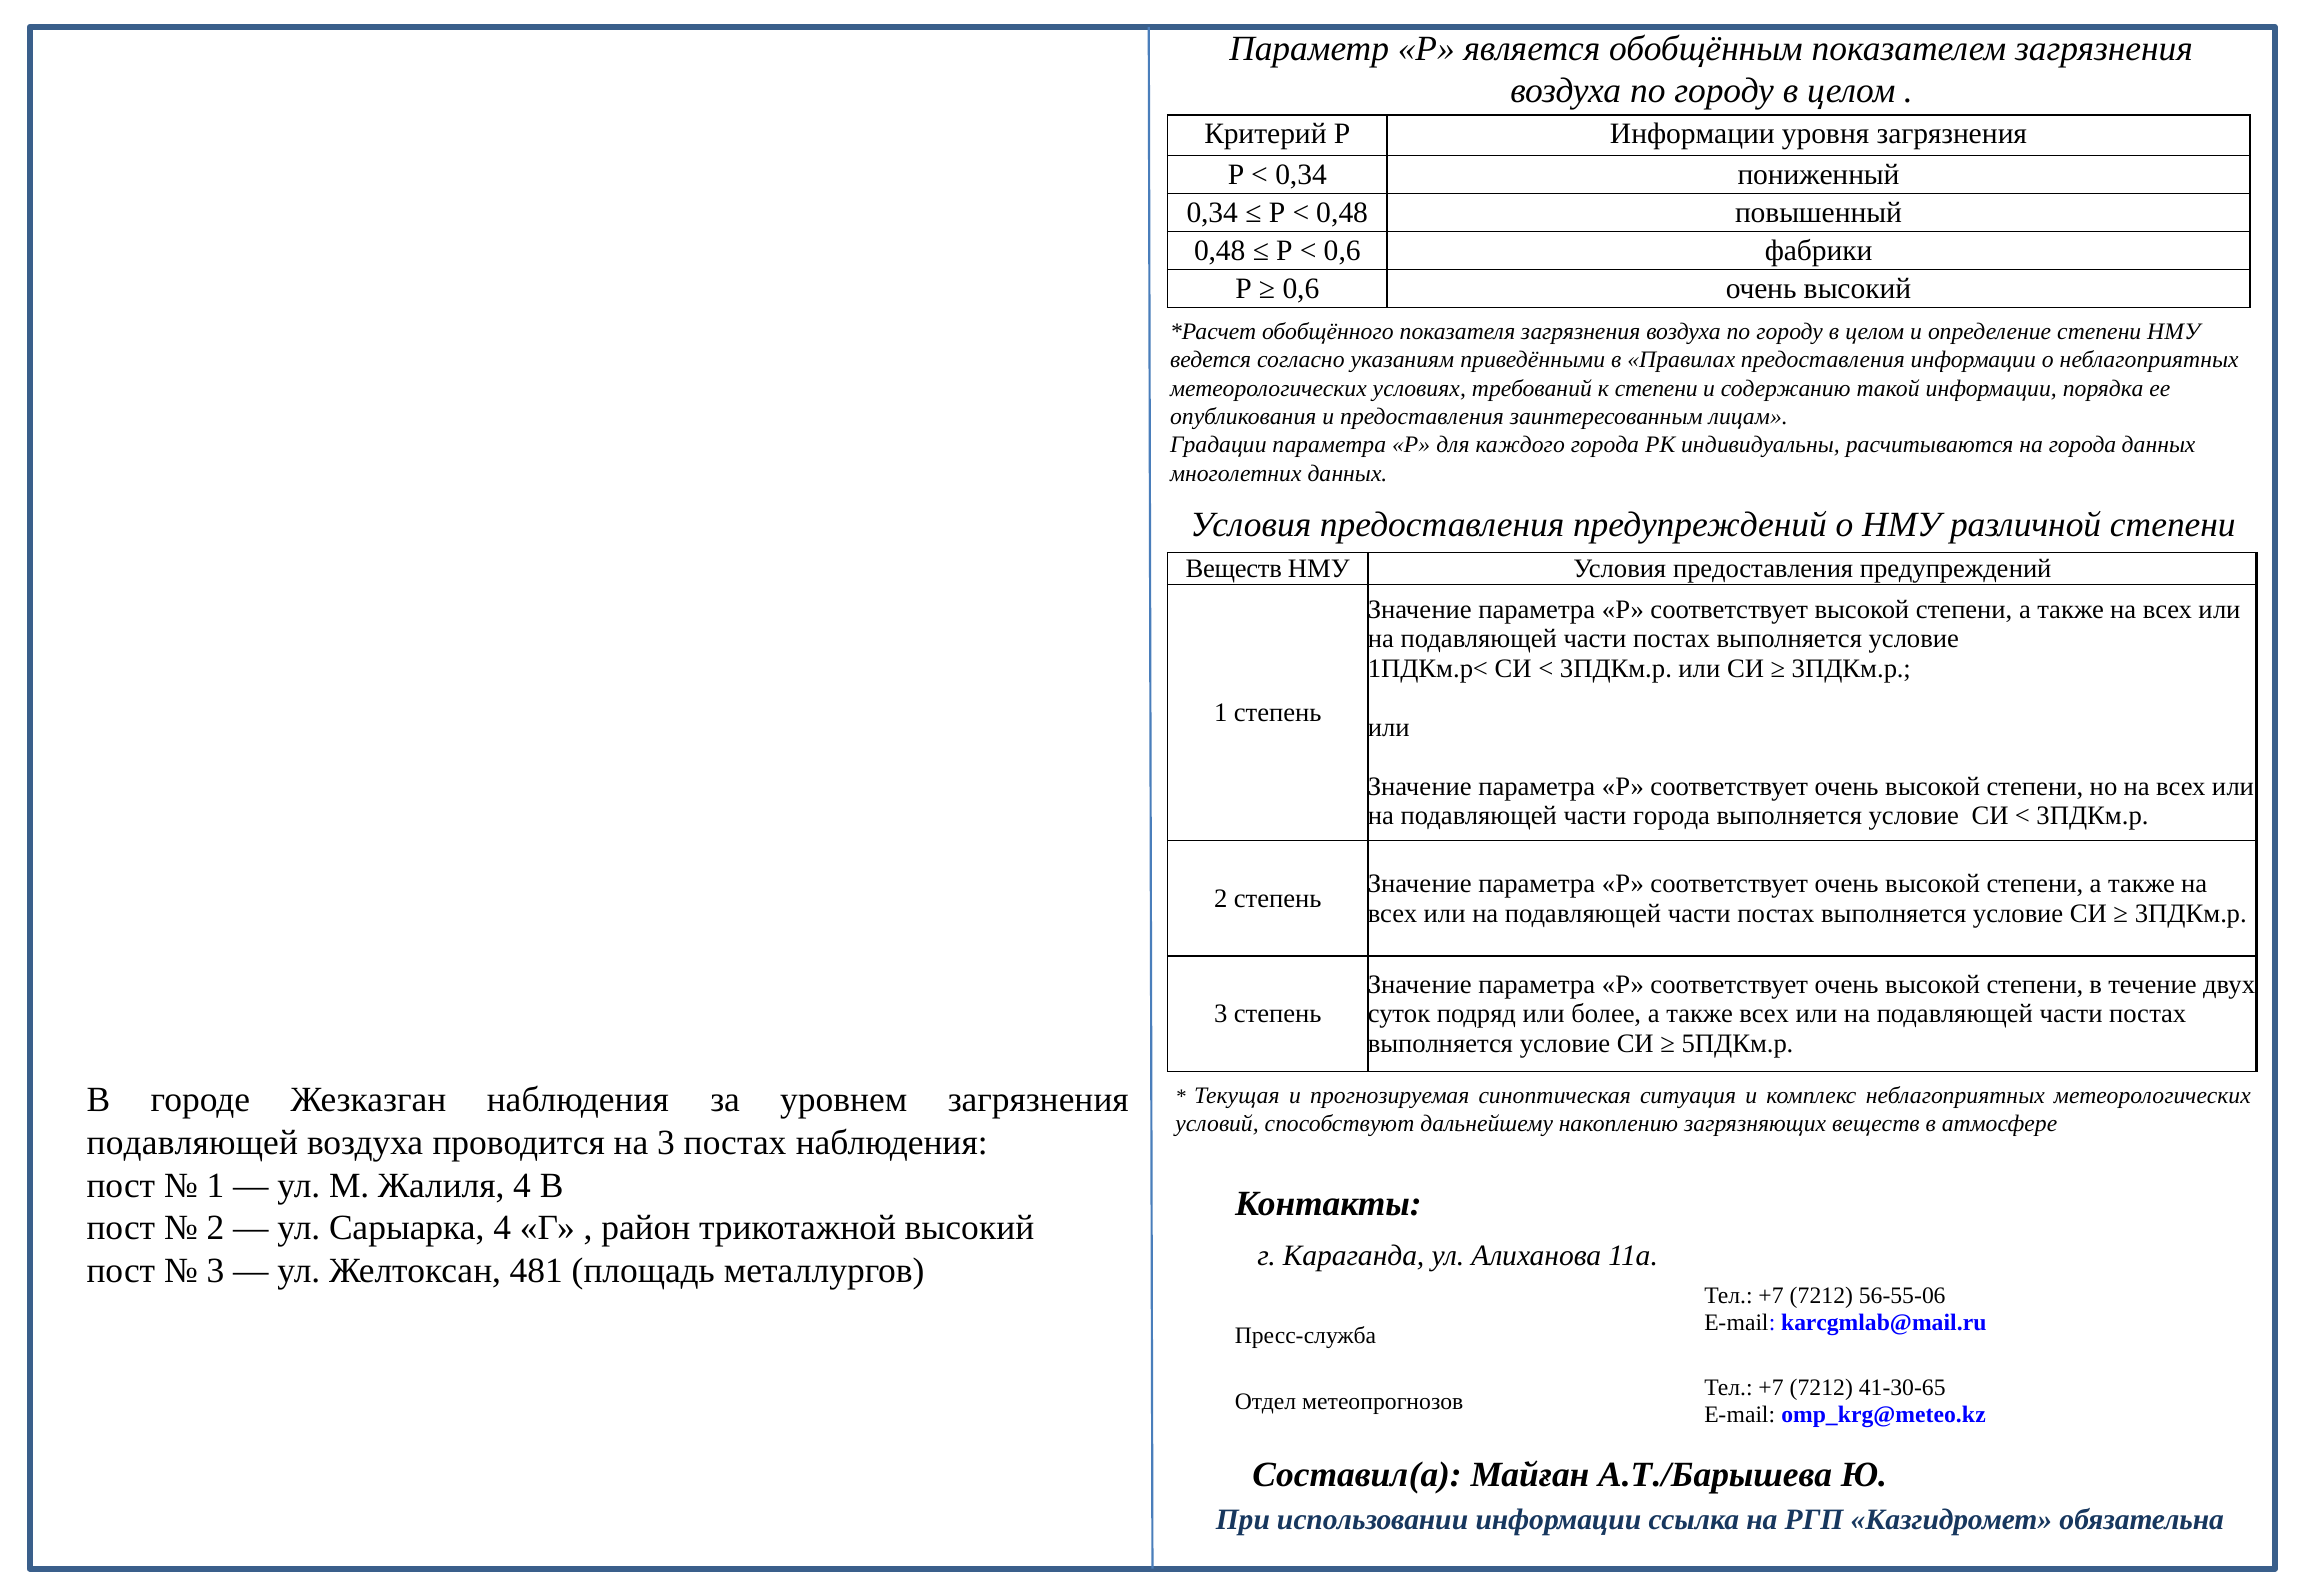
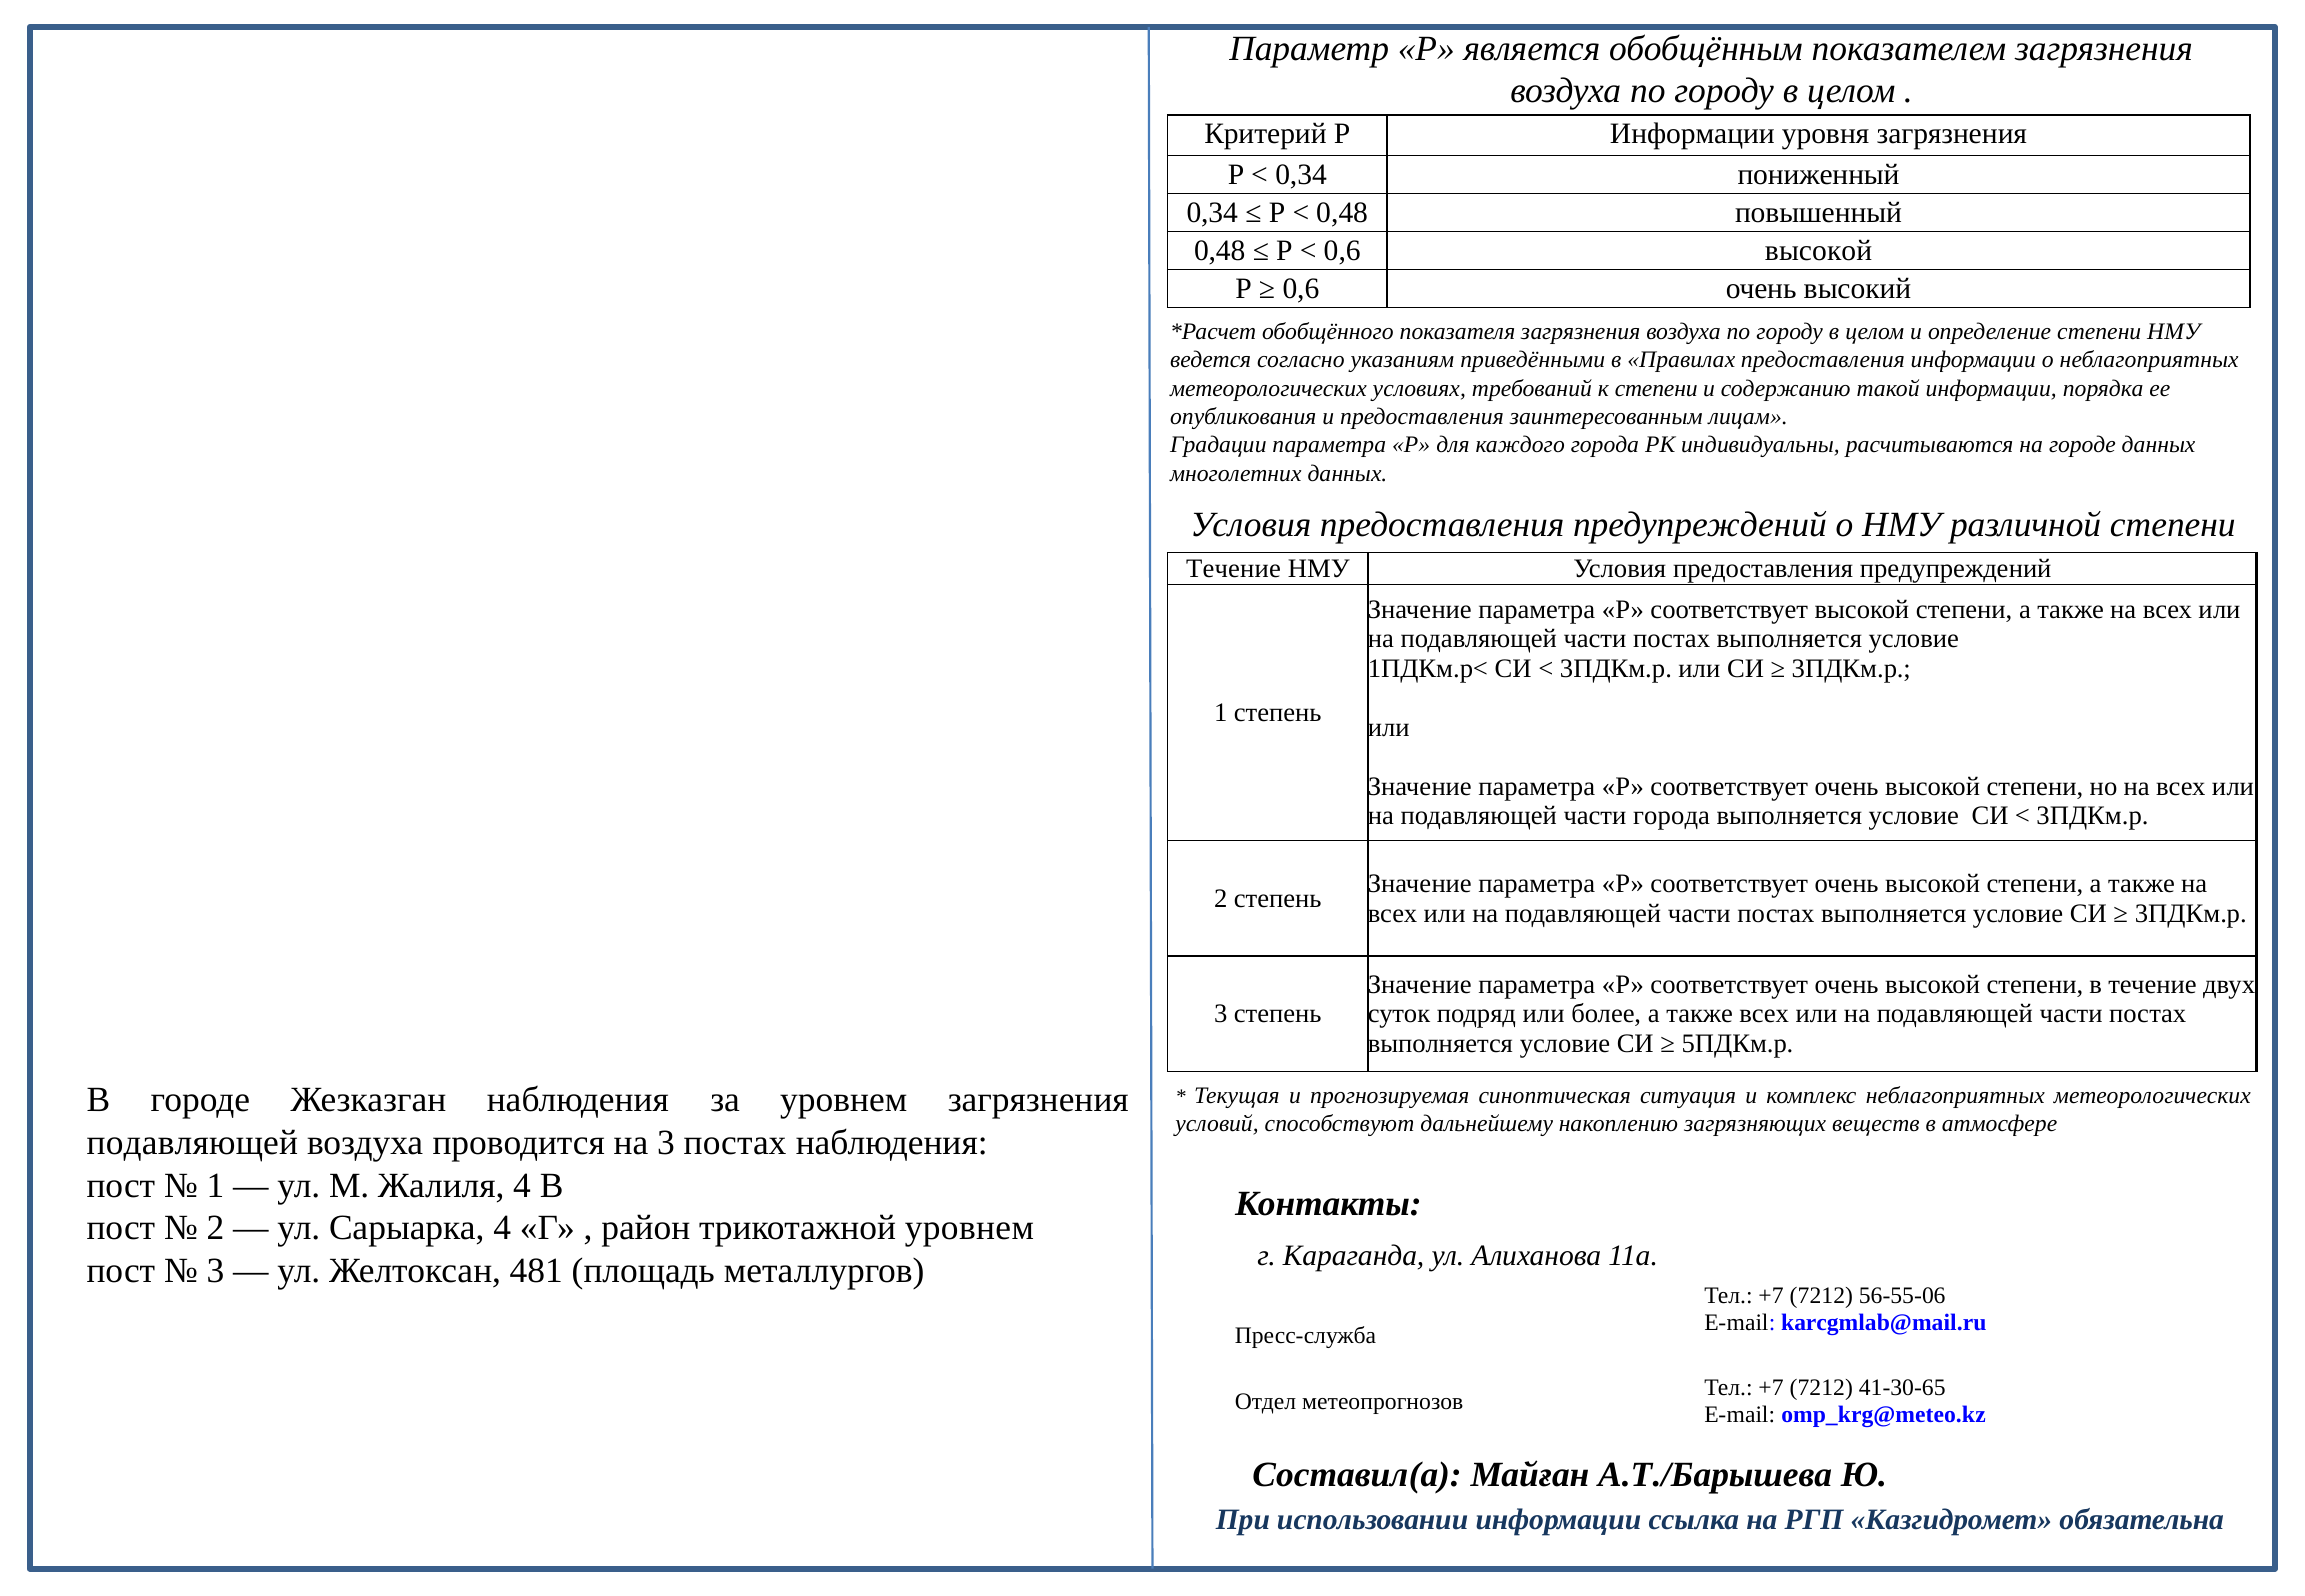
0,6 фабрики: фабрики -> высокой (1819, 250)
на города: города -> городе (2082, 445)
Веществ: Веществ -> Течение (1234, 569)
трикотажной высокий: высокий -> уровнем (969, 1228)
